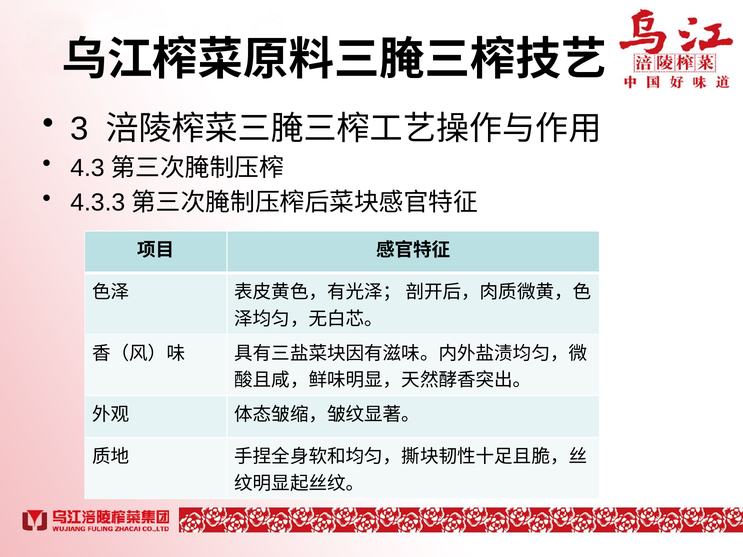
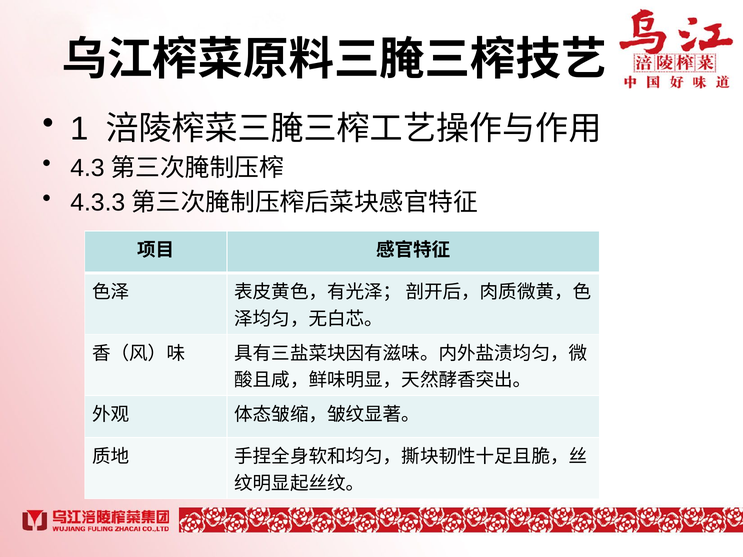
3: 3 -> 1 (79, 129)
